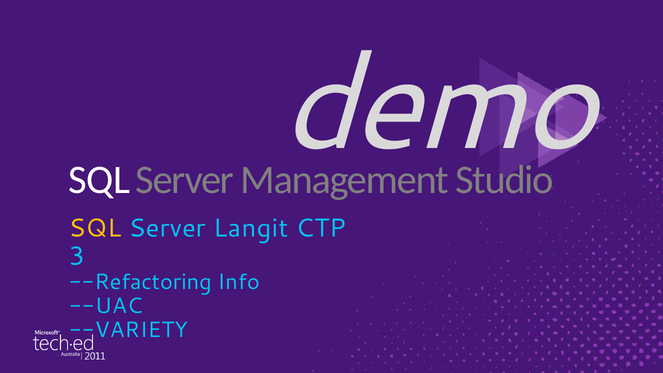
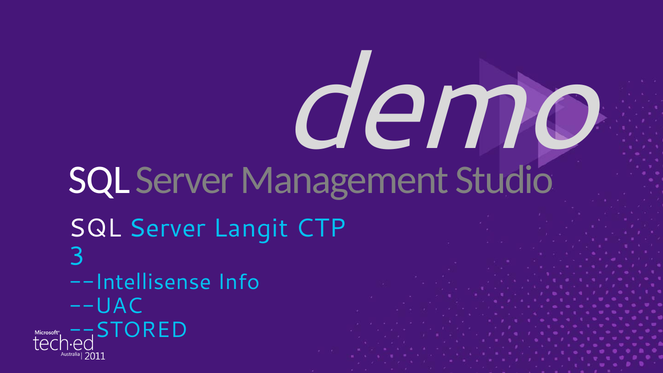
SQL colour: yellow -> white (95, 228)
--Refactoring: --Refactoring -> --Intellisense (140, 282)
--VARIETY: --VARIETY -> --STORED (128, 330)
